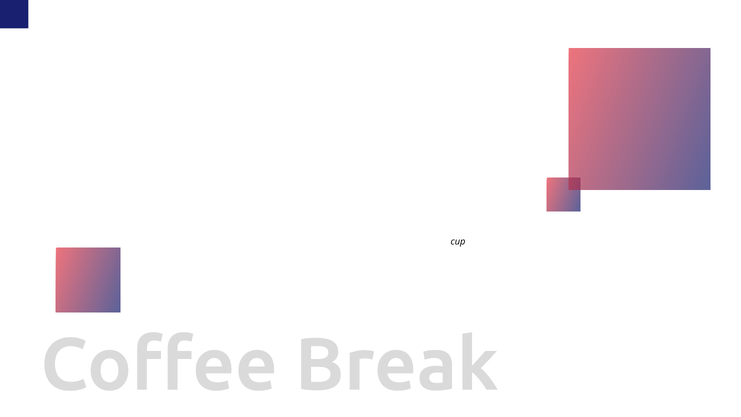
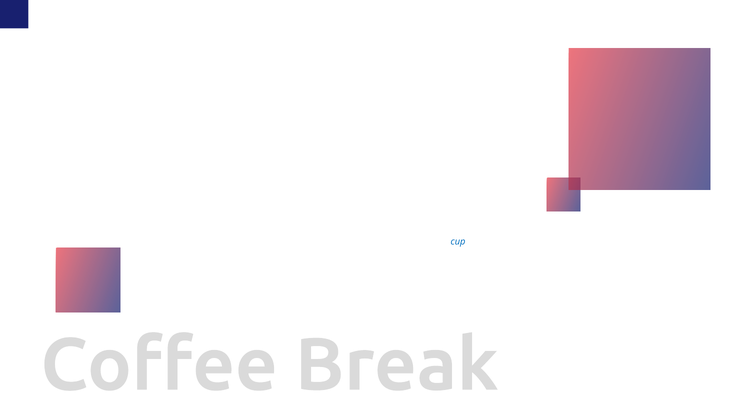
cup colour: black -> blue (458, 242)
